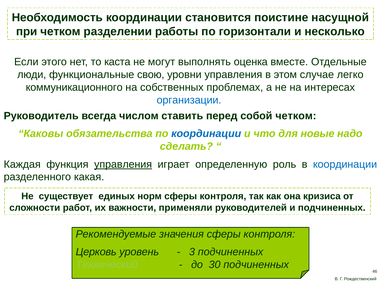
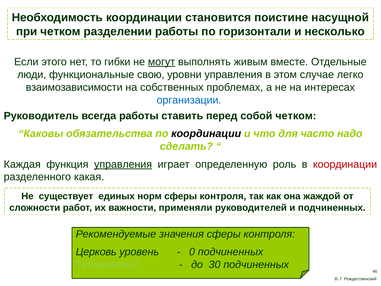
каста: каста -> гибки (117, 62)
могут underline: none -> present (162, 62)
оценка: оценка -> живым (251, 62)
коммуникационного: коммуникационного -> взаимозависимости (74, 87)
всегда числом: числом -> работы (139, 116)
координации colour: blue -> black (206, 134)
новые: новые -> часто (318, 134)
координации colour: blue -> red (345, 164)
кризиса: кризиса -> жаждой (322, 196)
3: 3 -> 0 (192, 252)
